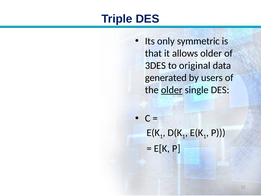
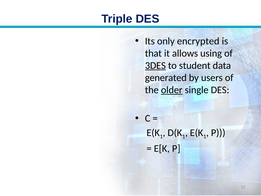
symmetric: symmetric -> encrypted (198, 41)
allows older: older -> using (211, 53)
3DES underline: none -> present (155, 65)
original: original -> student (195, 65)
